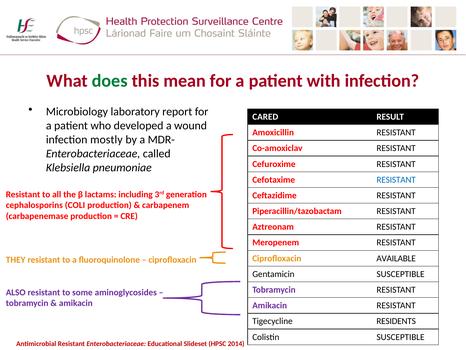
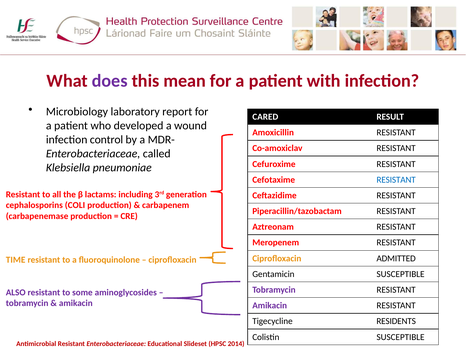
does colour: green -> purple (110, 81)
mostly: mostly -> control (107, 139)
AVAILABLE: AVAILABLE -> ADMITTED (396, 258)
THEY: THEY -> TIME (16, 259)
